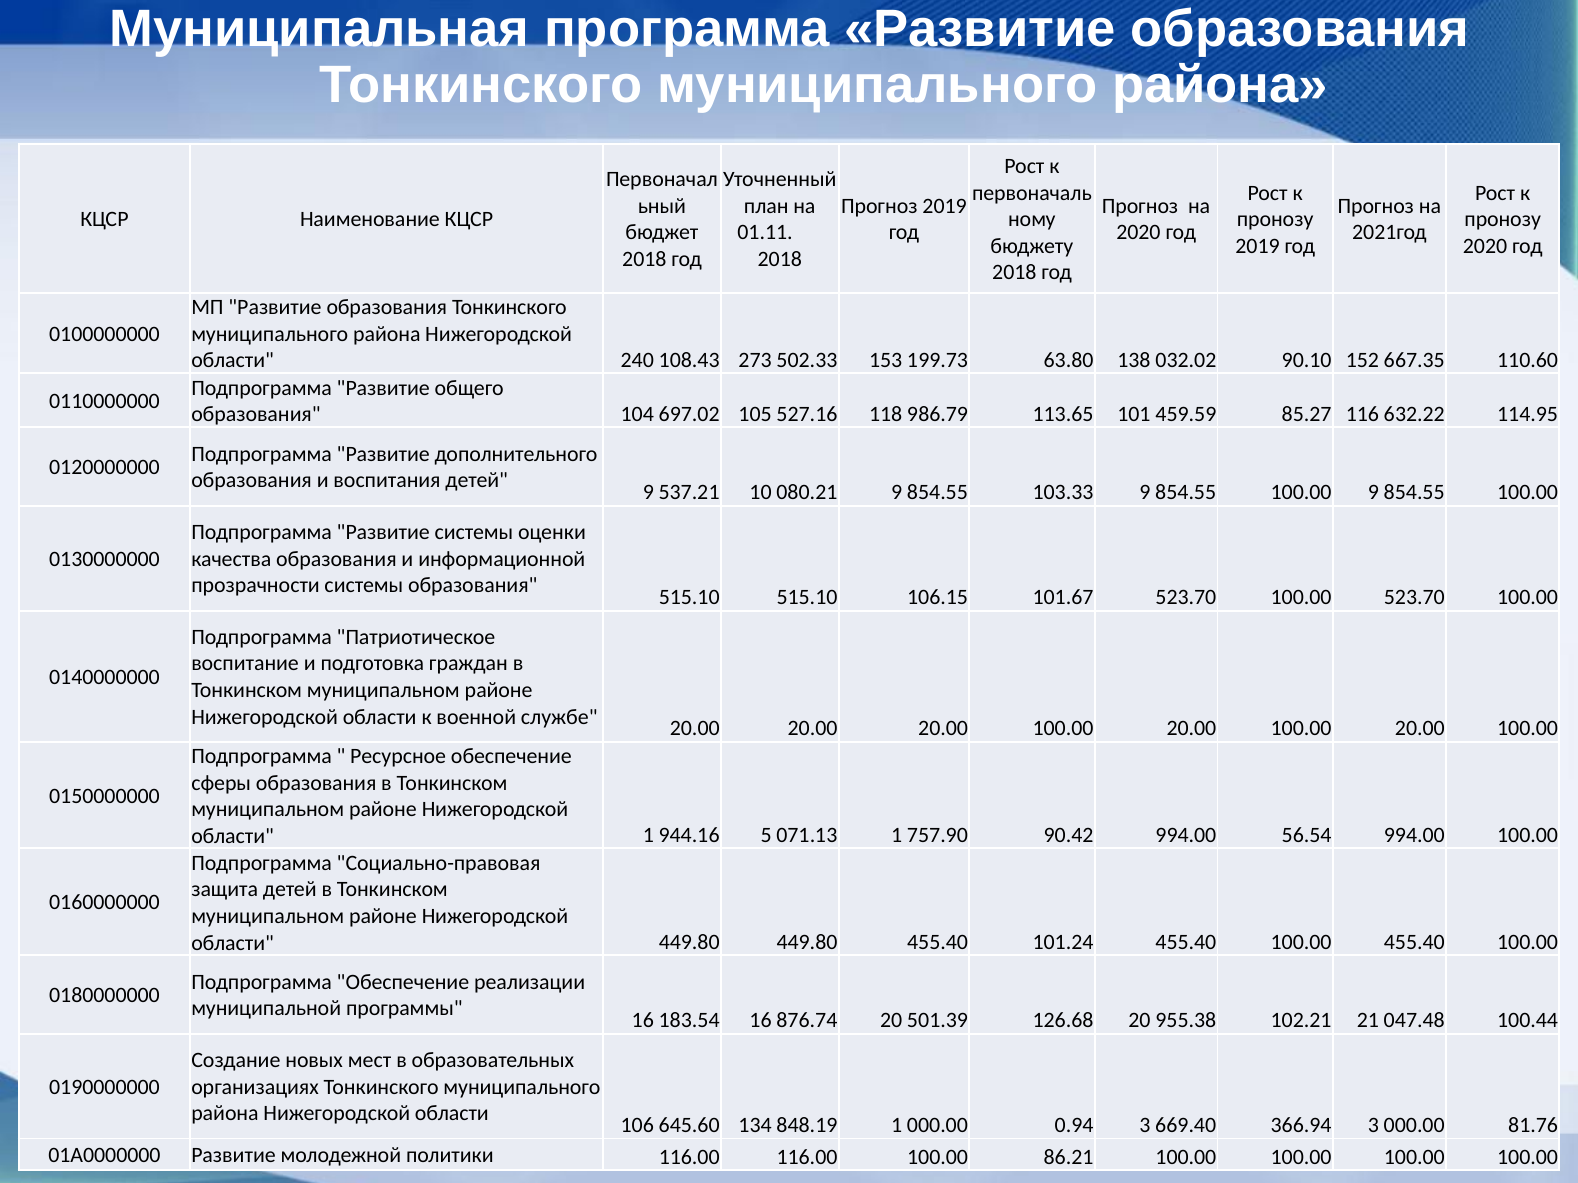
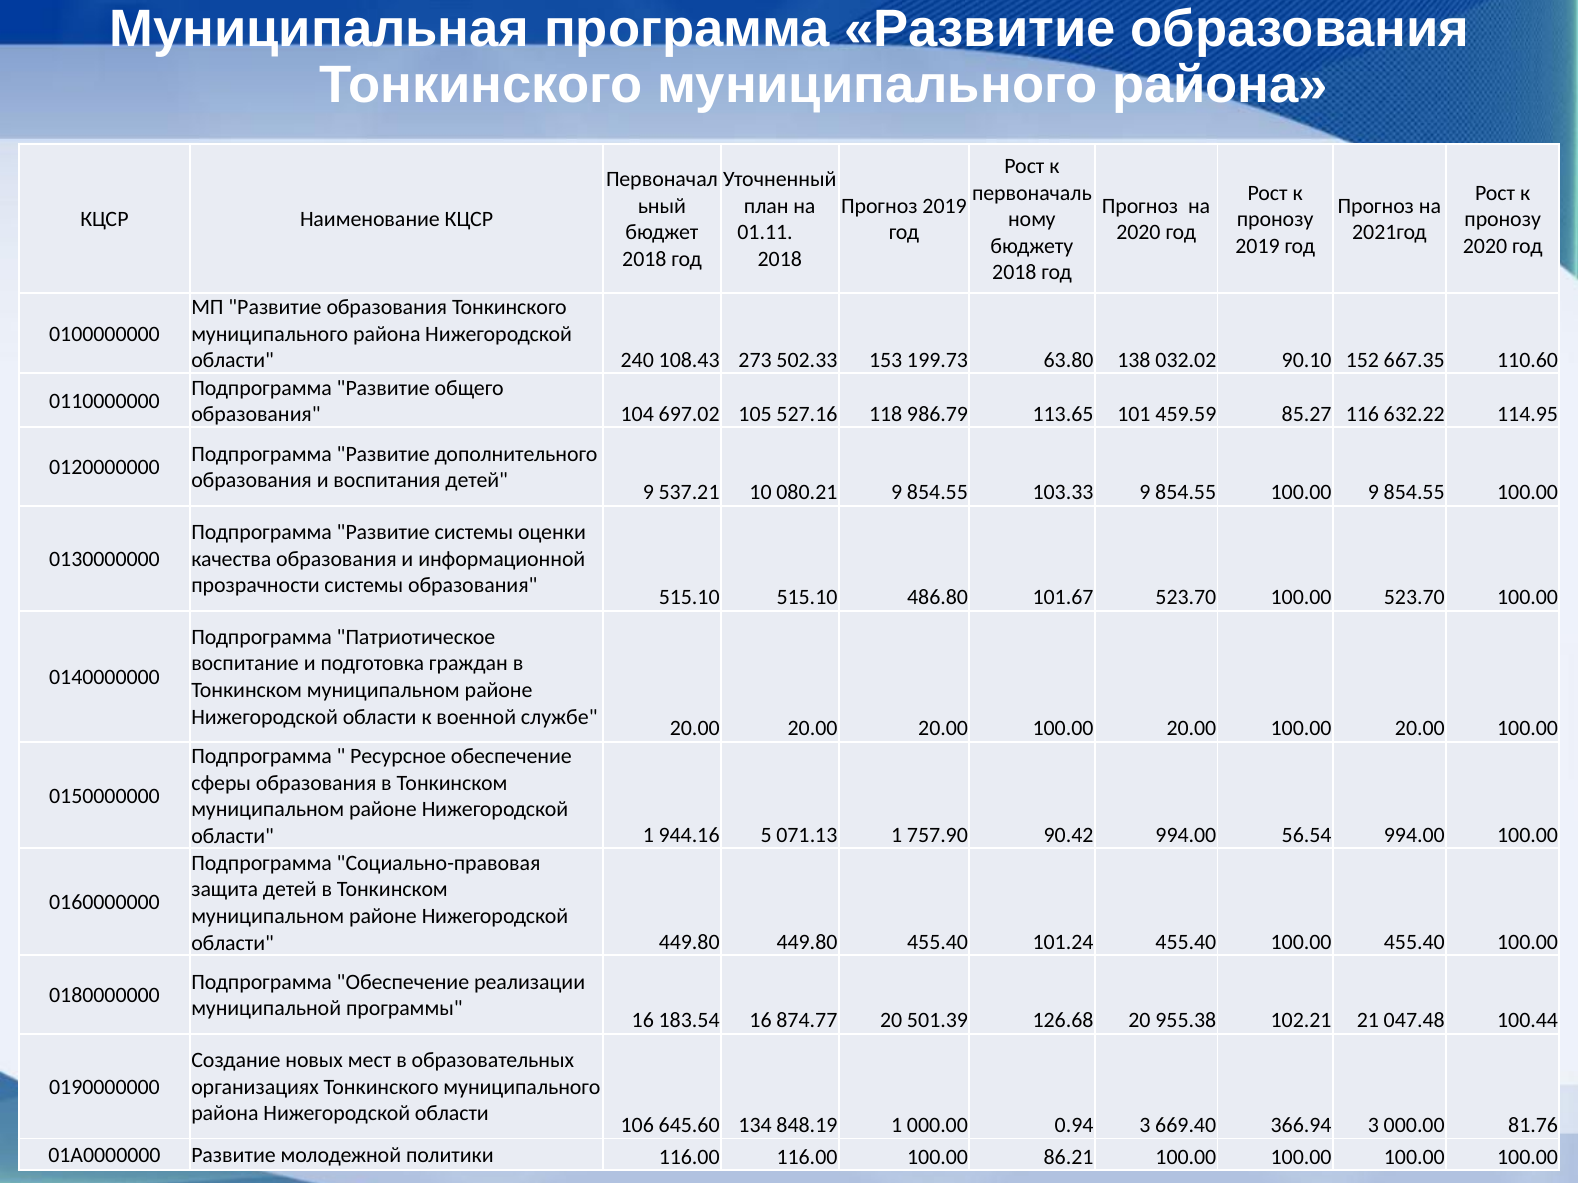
106.15: 106.15 -> 486.80 (938, 598)
876.74: 876.74 -> 874.77 (807, 1021)
